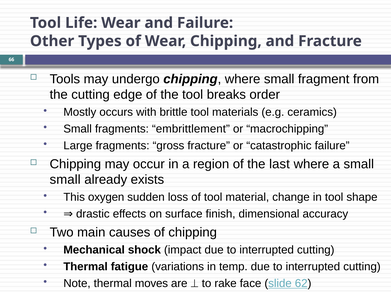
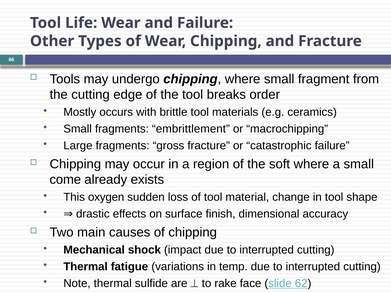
last: last -> soft (280, 164)
small: small -> come (65, 180)
moves: moves -> sulfide (151, 284)
